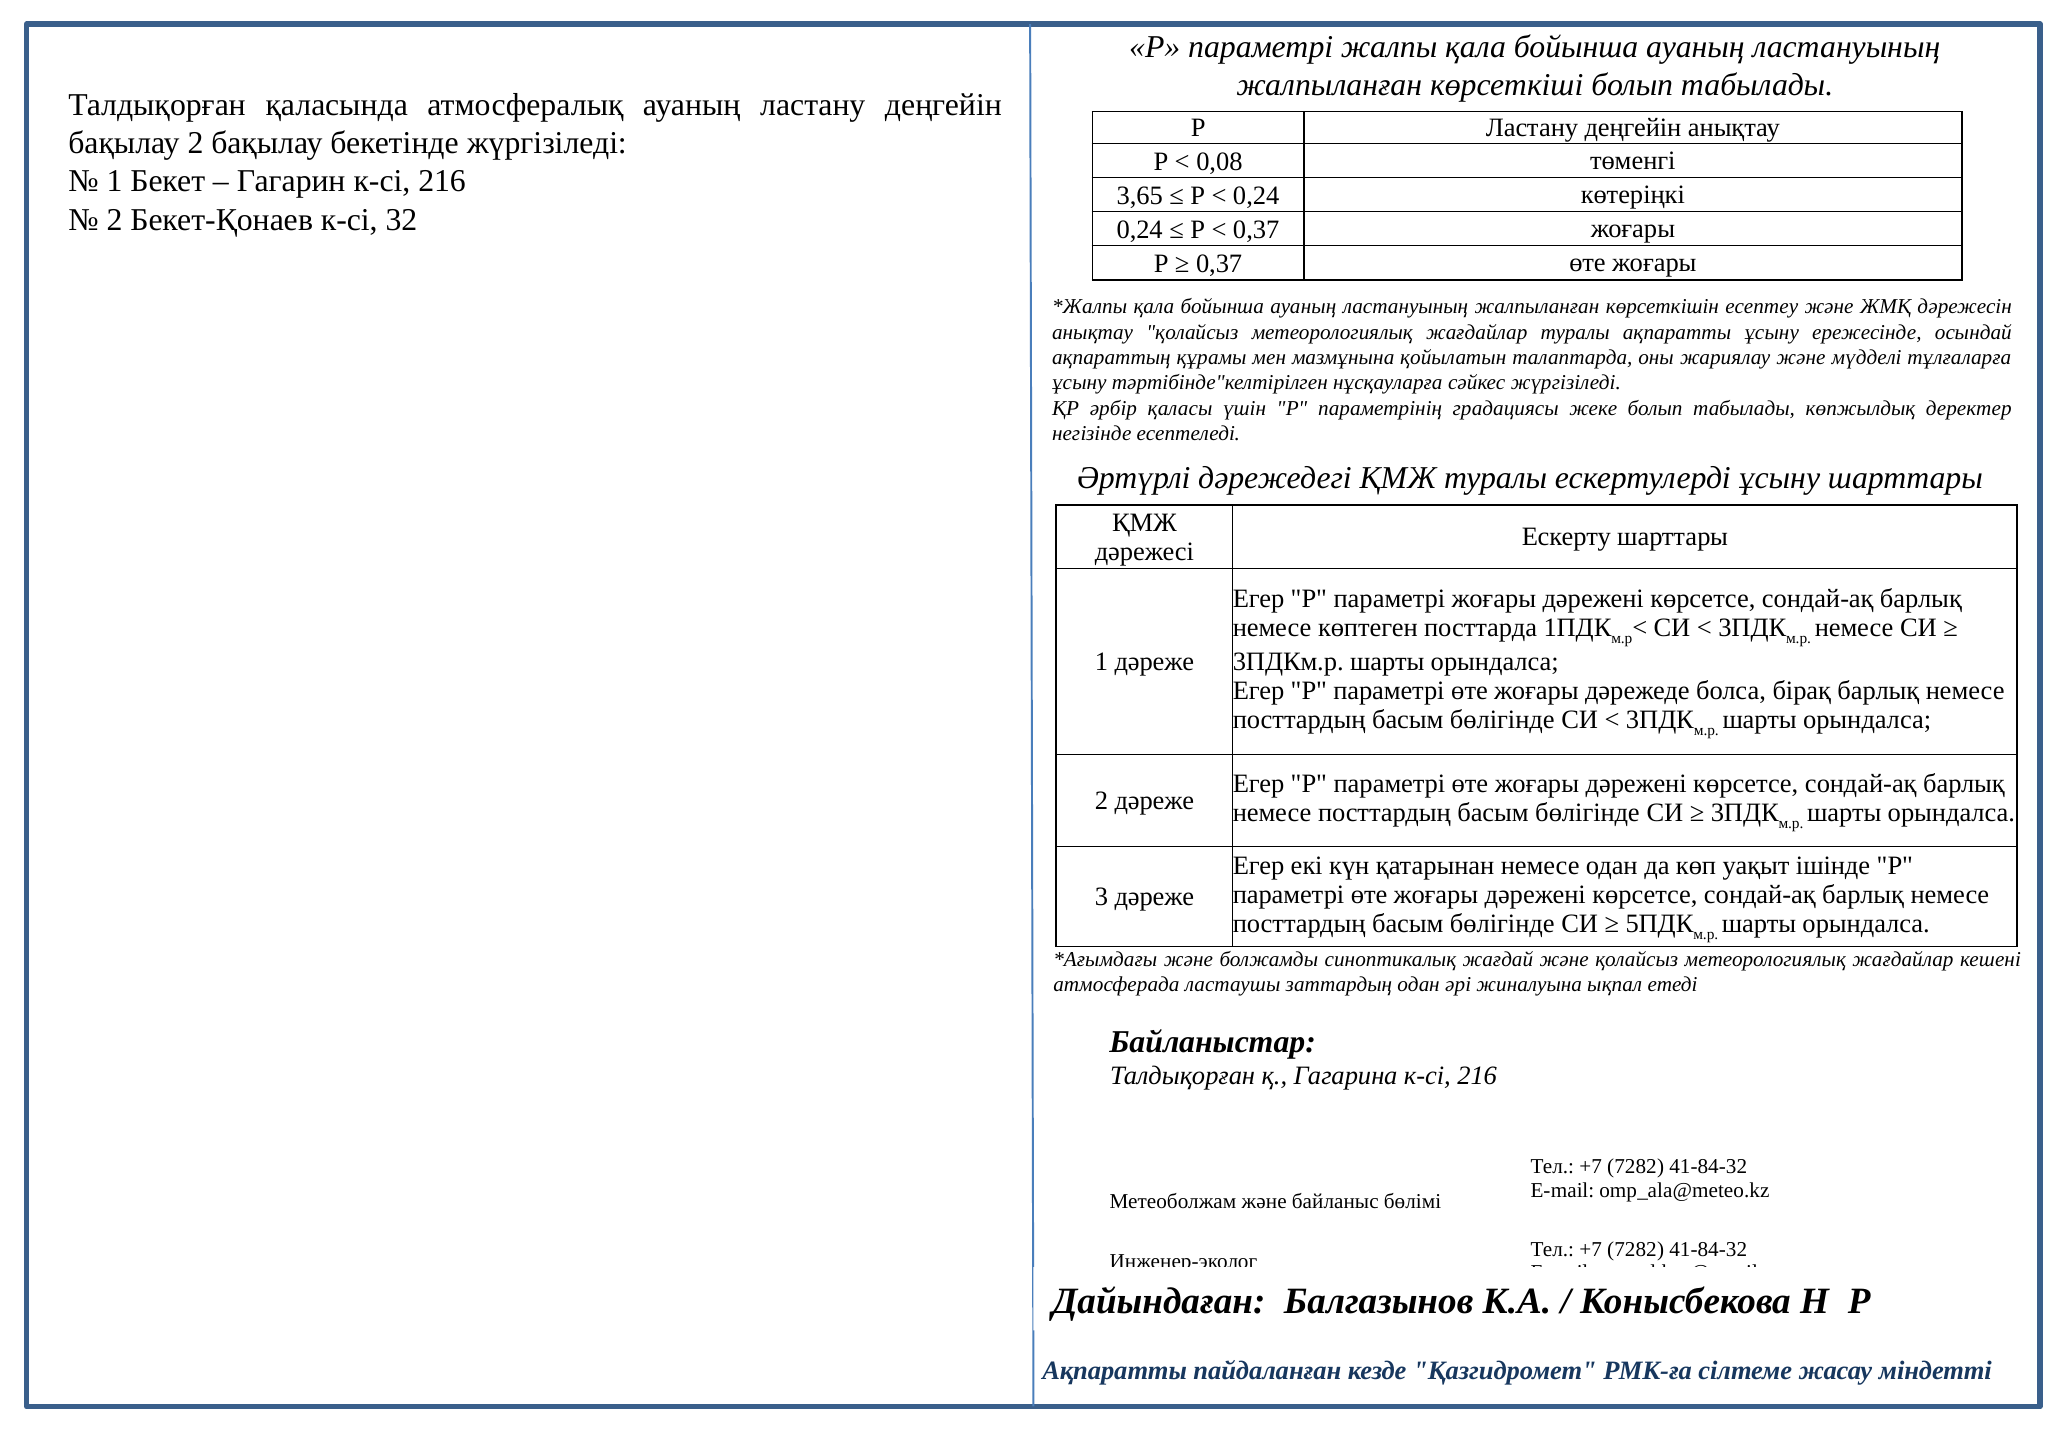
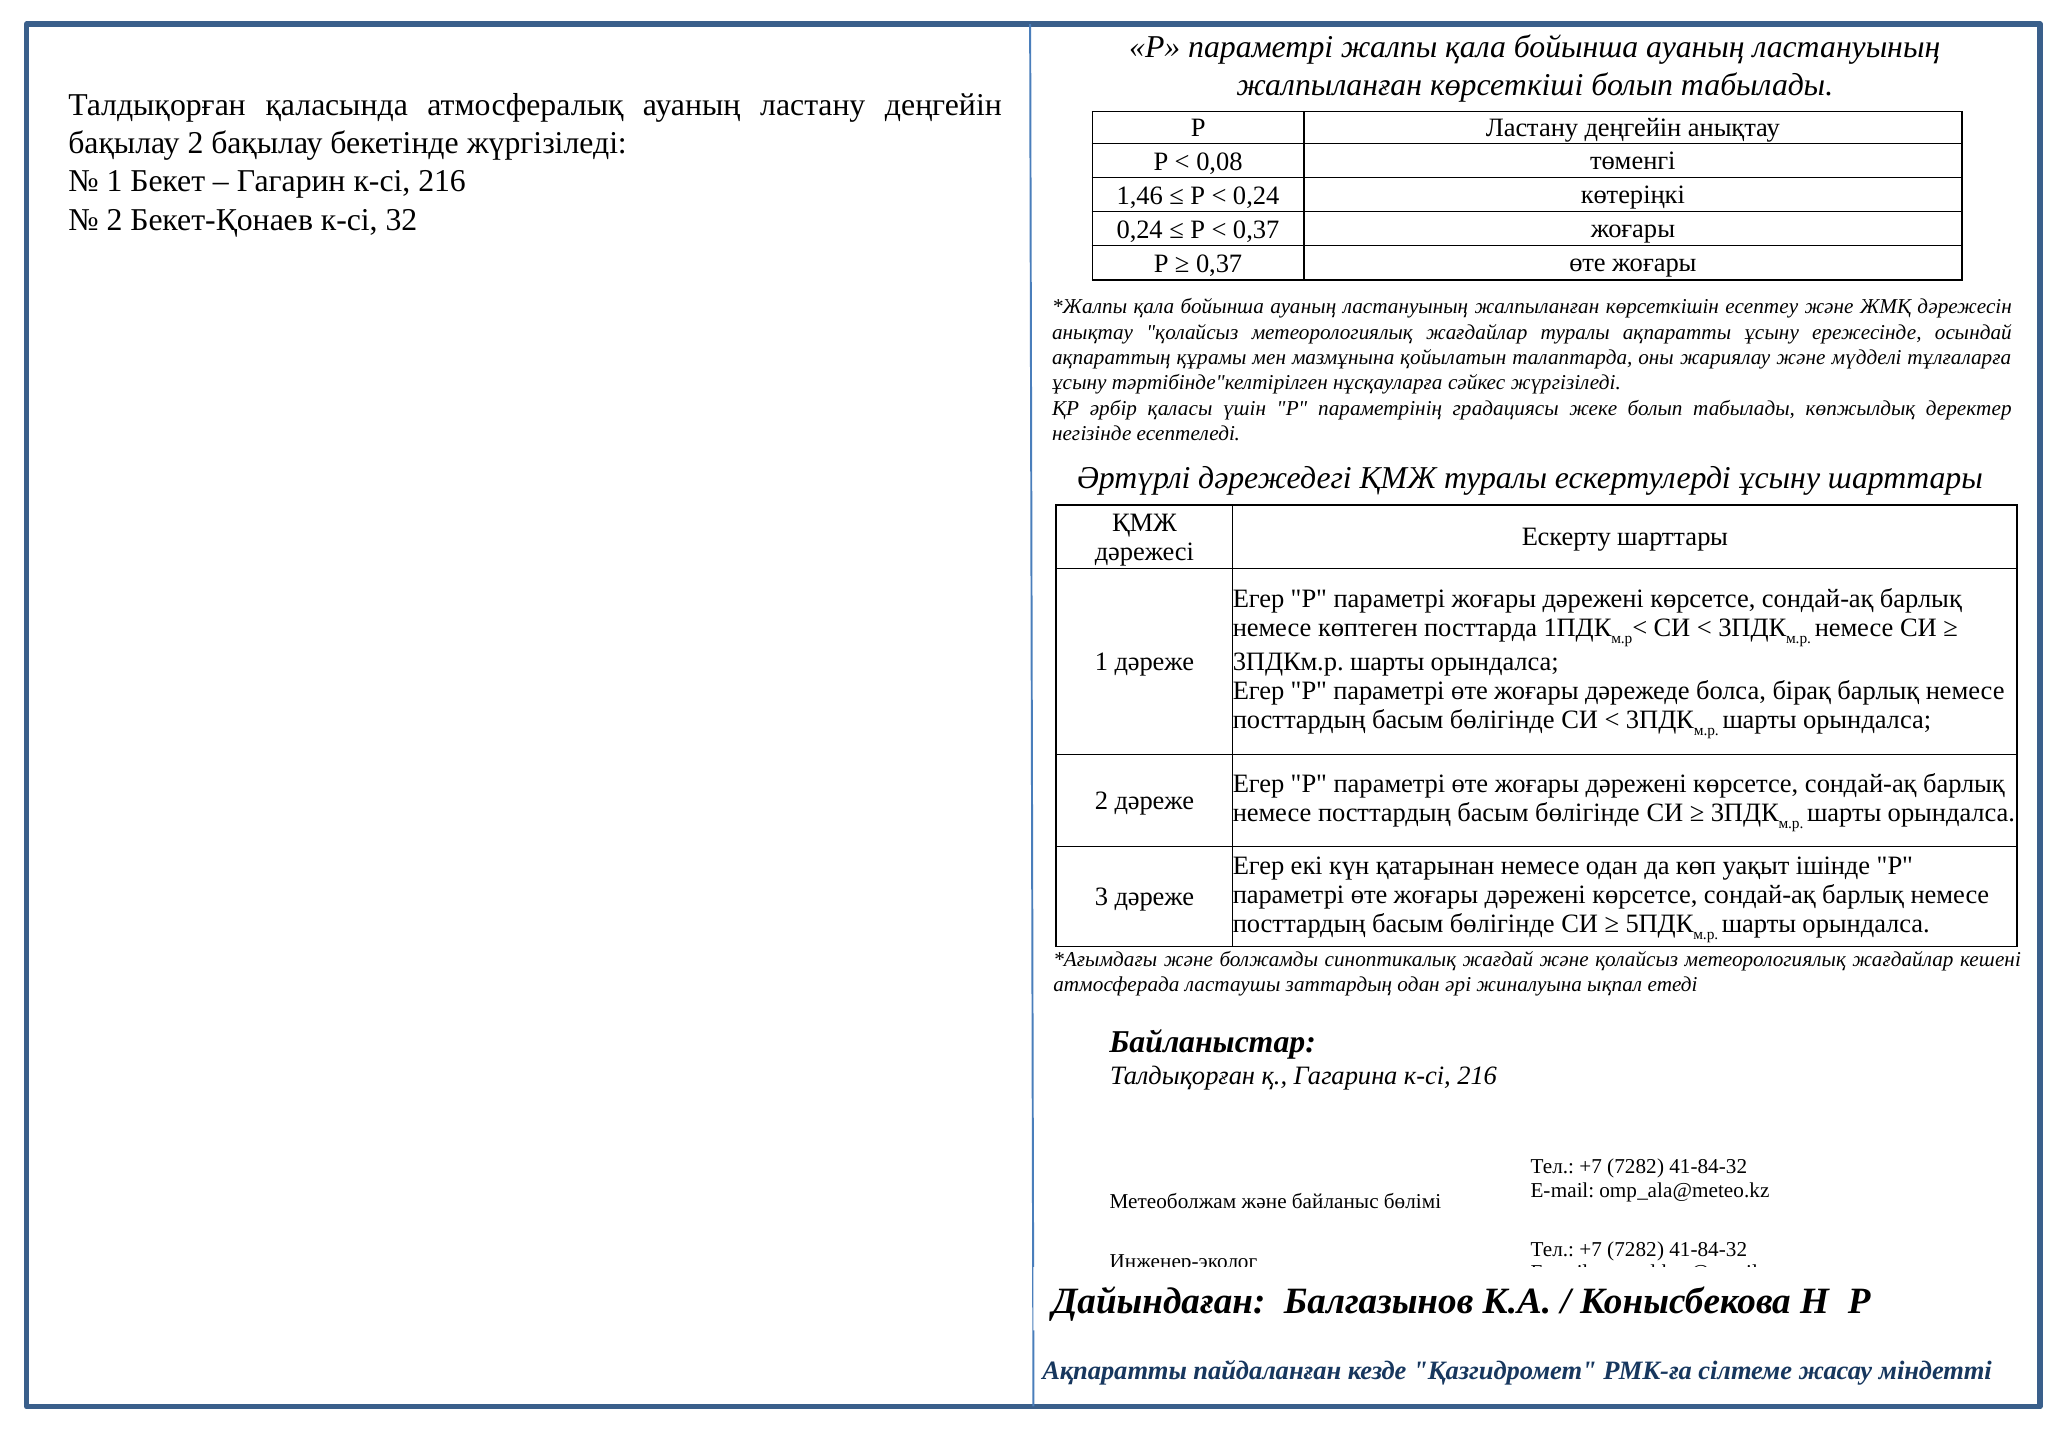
3,65: 3,65 -> 1,46 (1140, 196)
